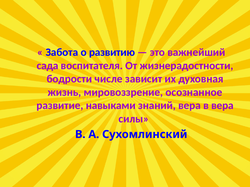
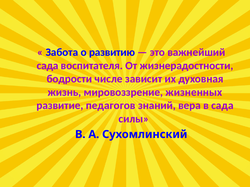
осознанное: осознанное -> жизненных (194, 92)
навыками: навыками -> педагогов (111, 106)
в вера: вера -> сада (222, 106)
